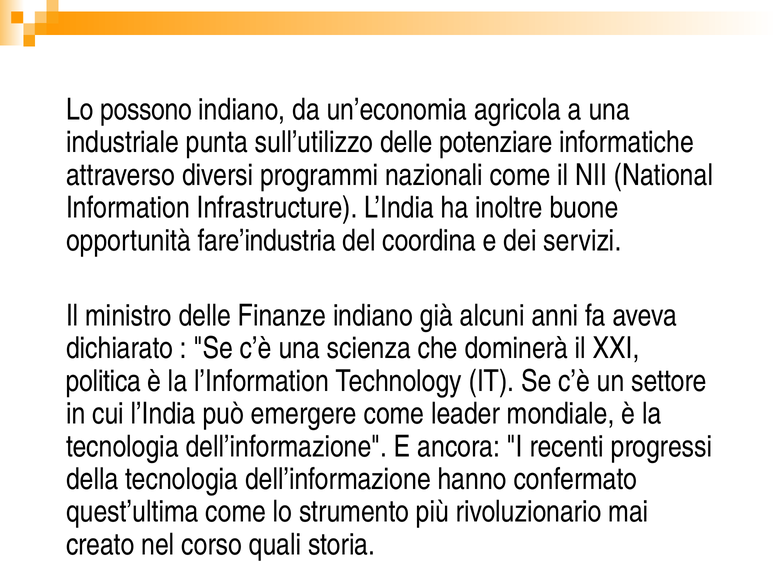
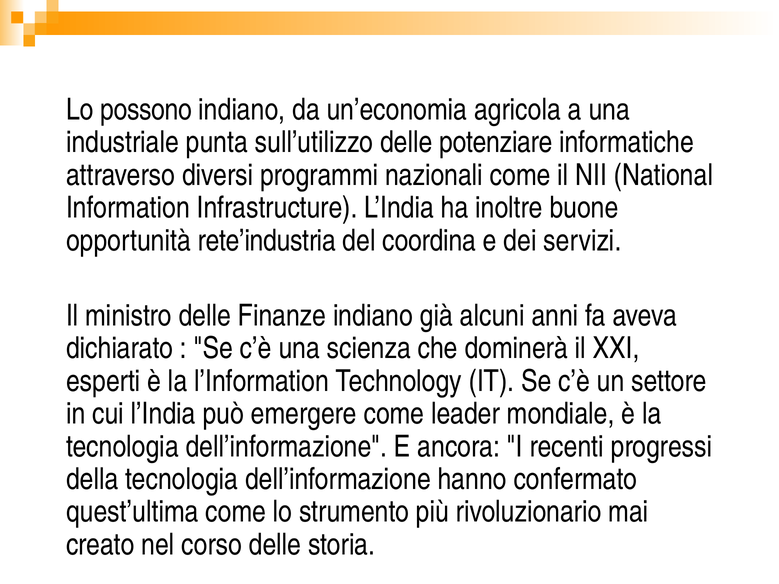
fare’industria: fare’industria -> rete’industria (267, 241)
politica: politica -> esperti (103, 381)
corso quali: quali -> delle (275, 545)
